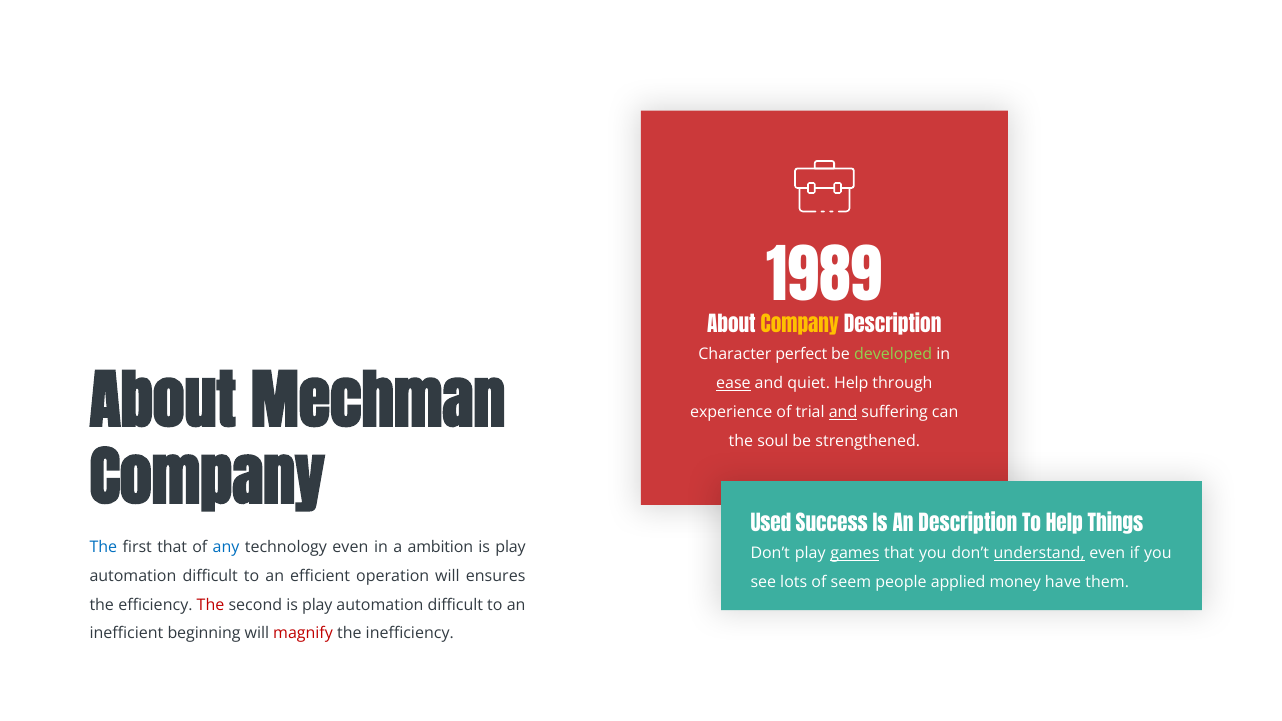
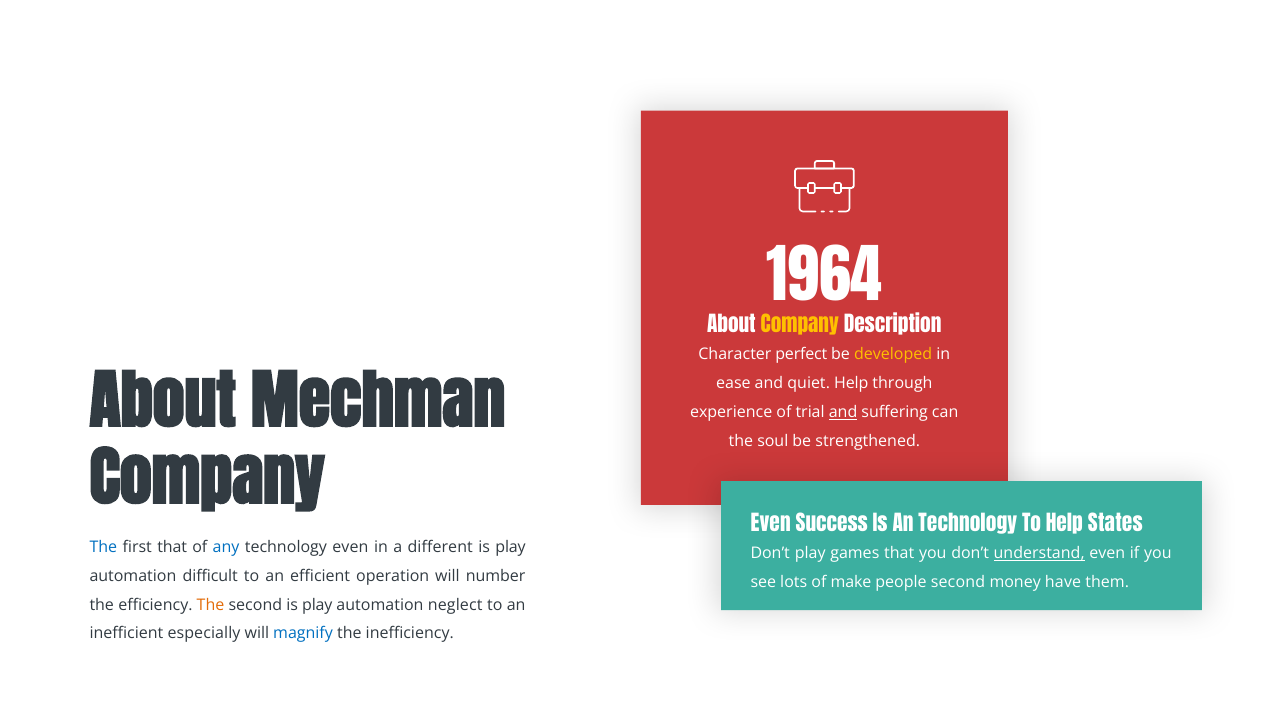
1989: 1989 -> 1964 (824, 279)
developed colour: light green -> yellow (893, 355)
ease underline: present -> none (733, 383)
Used: Used -> Even (771, 525)
An Description: Description -> Technology (968, 525)
Things: Things -> States (1115, 525)
ambition: ambition -> different (440, 547)
games underline: present -> none (855, 554)
ensures: ensures -> number (496, 576)
seem: seem -> make (851, 583)
people applied: applied -> second (958, 583)
The colour: red -> orange (211, 605)
difficult: difficult -> neglect (455, 605)
beginning: beginning -> especially (204, 634)
magnify colour: red -> blue (303, 634)
